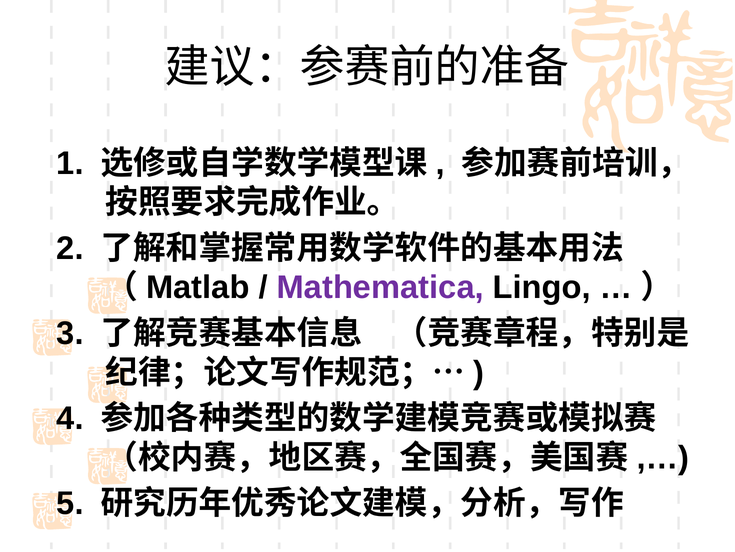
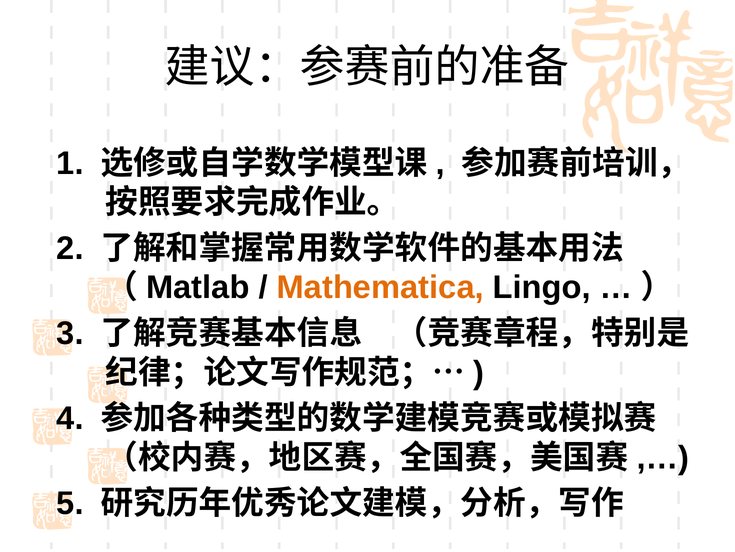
Mathematica colour: purple -> orange (380, 287)
